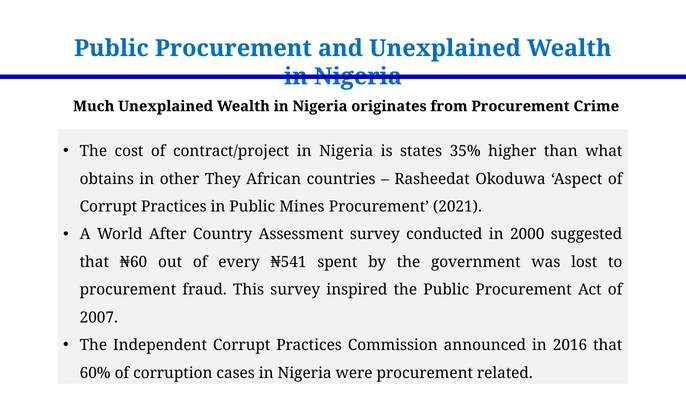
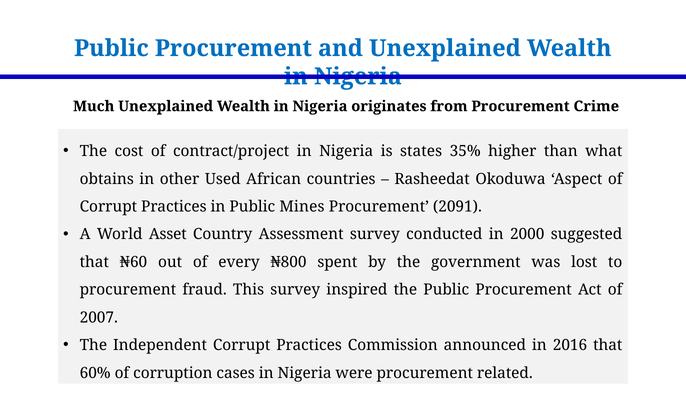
They: They -> Used (223, 179)
2021: 2021 -> 2091 (457, 207)
After: After -> Asset (168, 234)
₦541: ₦541 -> ₦800 (289, 262)
